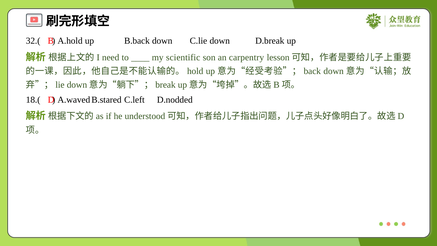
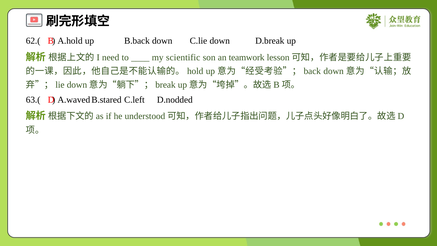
32.(: 32.( -> 62.( (33, 41)
carpentry: carpentry -> teamwork (247, 57)
18.(: 18.( -> 63.( (33, 100)
